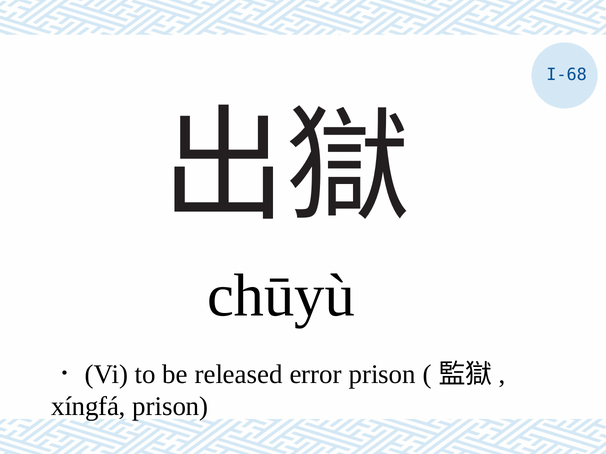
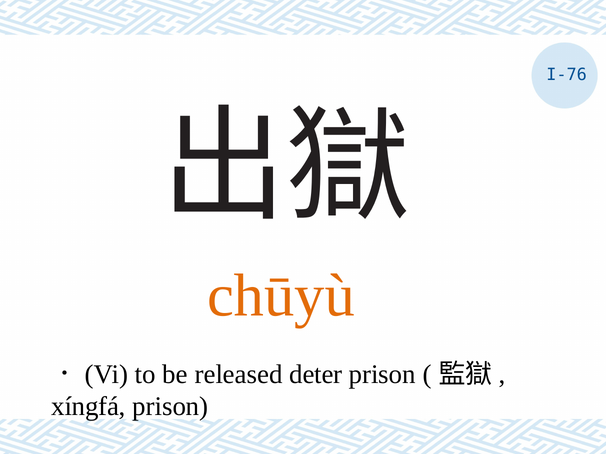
I-68: I-68 -> I-76 (567, 75)
chūyù colour: black -> orange (281, 296)
error: error -> deter (316, 375)
